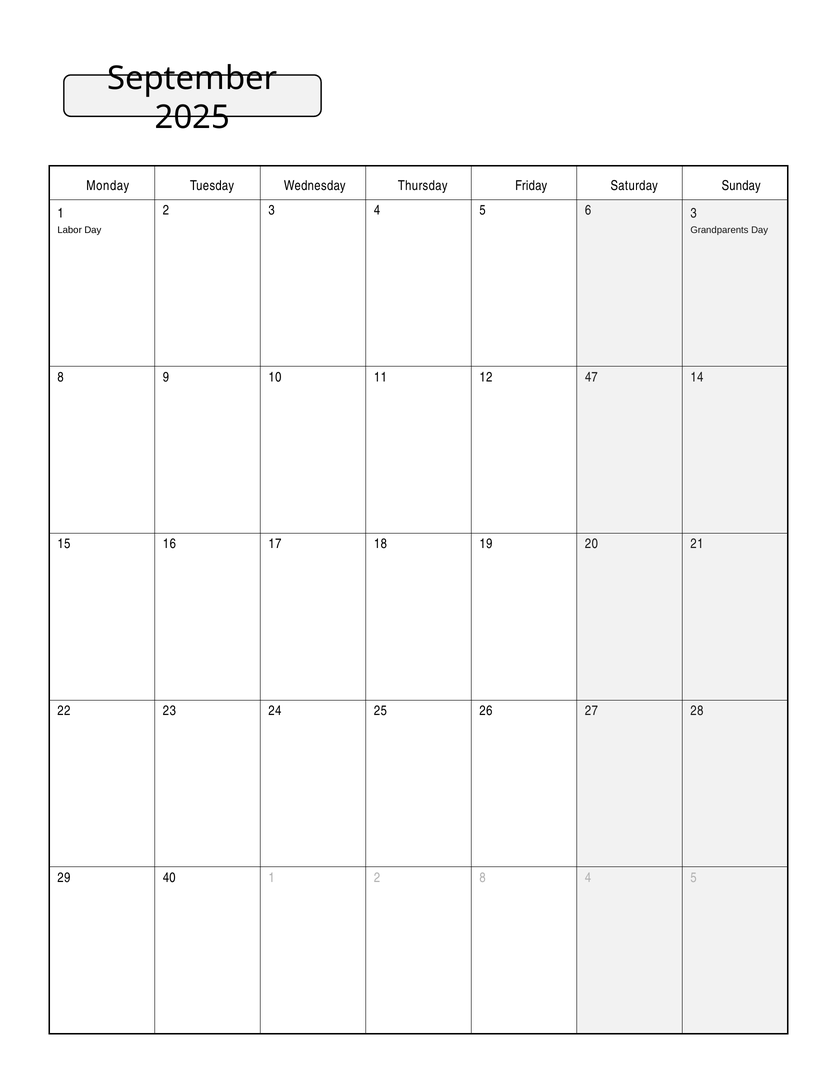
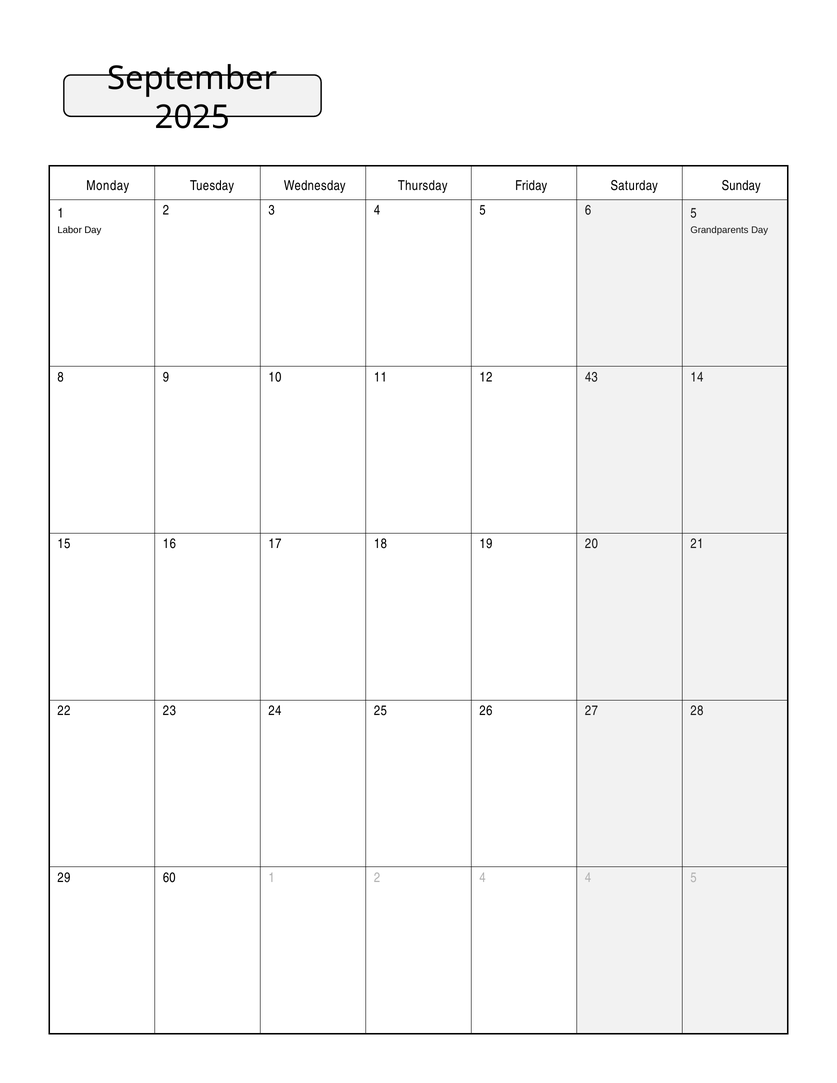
6 3: 3 -> 5 (694, 213)
47: 47 -> 43 (591, 377)
40: 40 -> 60 (169, 878)
2 8: 8 -> 4 (483, 878)
